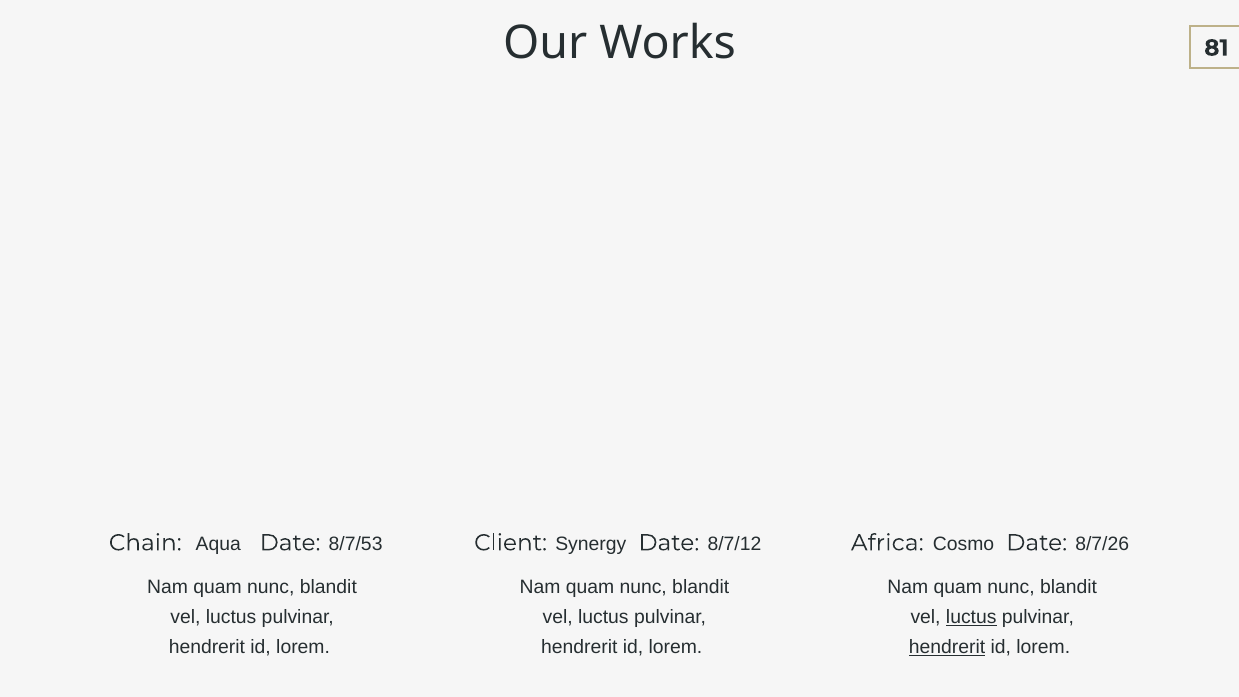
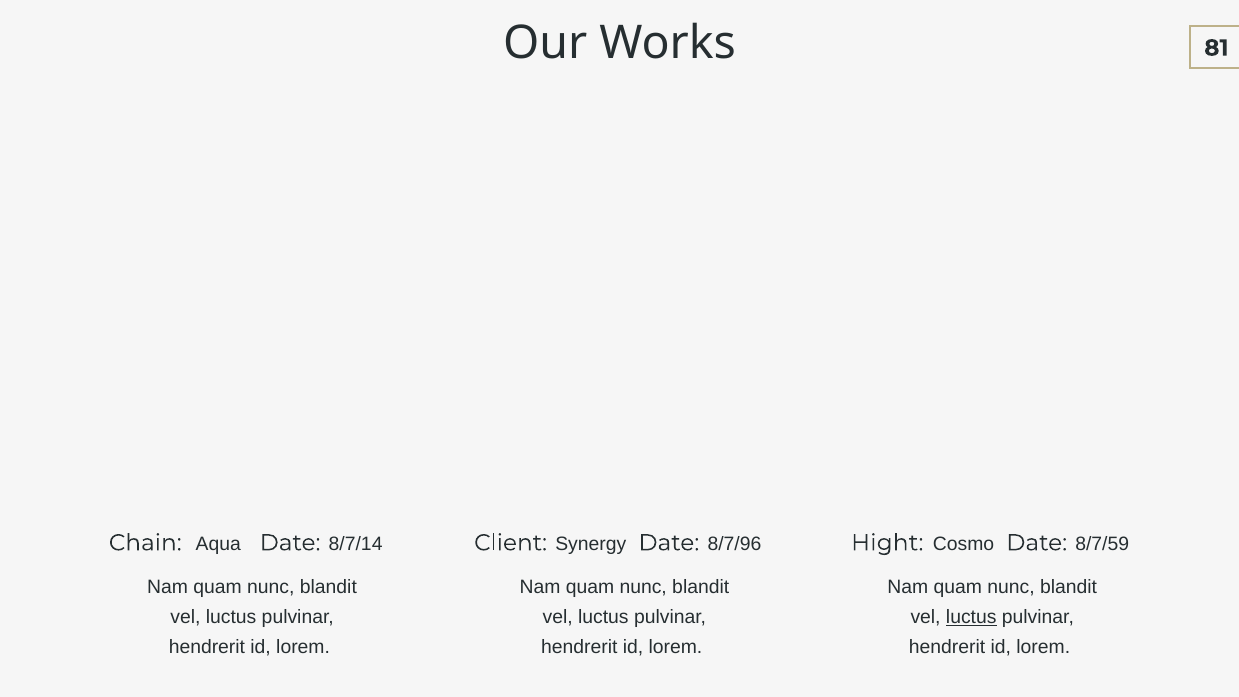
8/7/53: 8/7/53 -> 8/7/14 (356, 544)
8/7/12: 8/7/12 -> 8/7/96 (734, 544)
Africa: Africa -> Hight (887, 543)
8/7/26: 8/7/26 -> 8/7/59 (1102, 544)
hendrerit underline: present -> none (947, 647)
